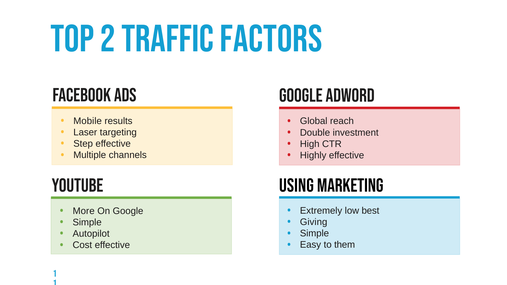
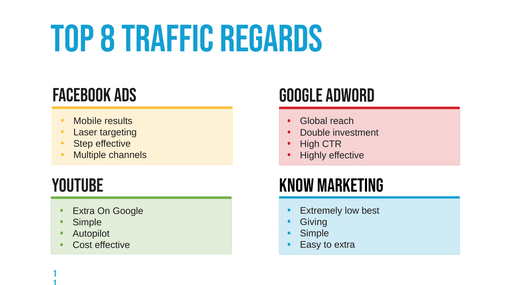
2: 2 -> 8 (108, 39)
factors: factors -> regards (271, 39)
Using: Using -> Know (296, 186)
More: More -> Extra (84, 211)
to them: them -> extra (345, 245)
